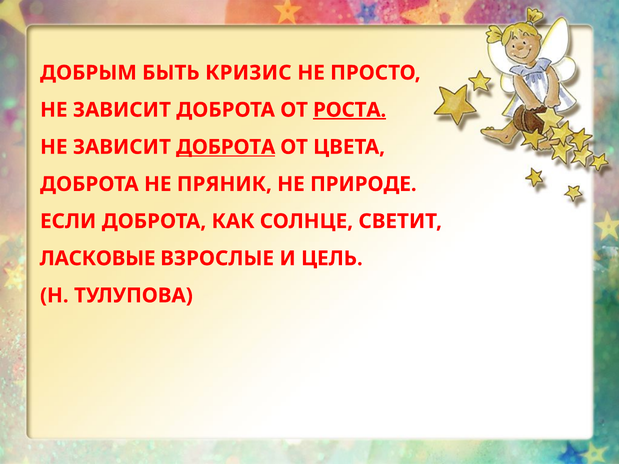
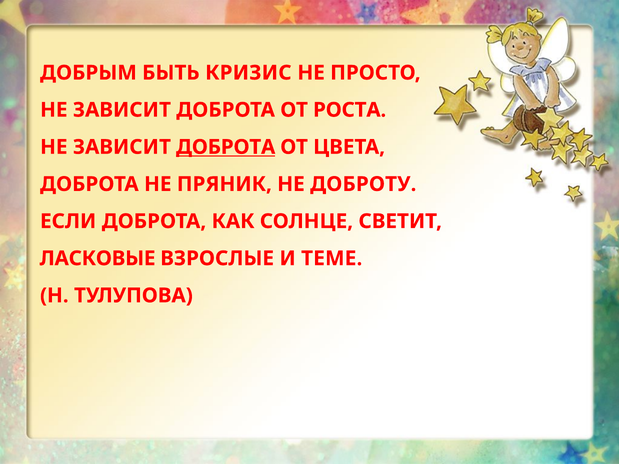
РОСТА underline: present -> none (350, 110)
ПРИРОДЕ: ПРИРОДЕ -> ДОБРОТУ (363, 184)
ЦЕЛЬ: ЦЕЛЬ -> ТЕМЕ (332, 259)
